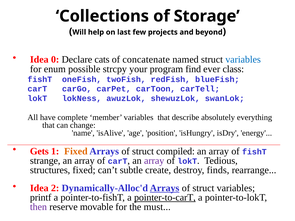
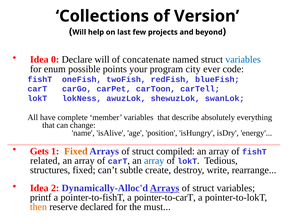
Storage: Storage -> Version (207, 16)
Declare cats: cats -> will (102, 60)
strcpy: strcpy -> points (115, 69)
find: find -> city (193, 69)
class: class -> code (233, 69)
strange: strange -> related (45, 161)
array colour: purple -> blue (154, 161)
finds: finds -> write (218, 170)
pointer-to-carT underline: present -> none (165, 198)
then colour: purple -> orange (38, 207)
movable: movable -> declared (97, 207)
